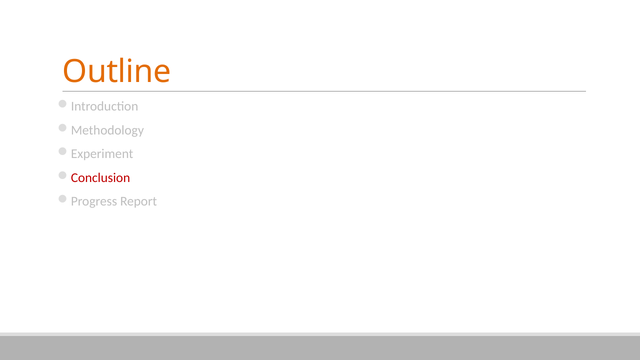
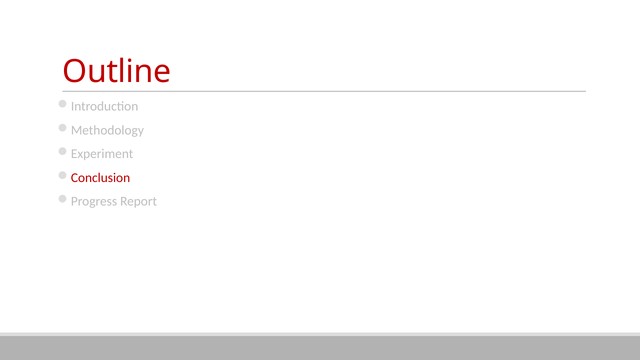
Outline colour: orange -> red (117, 72)
